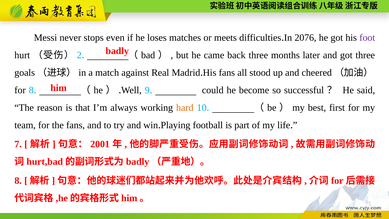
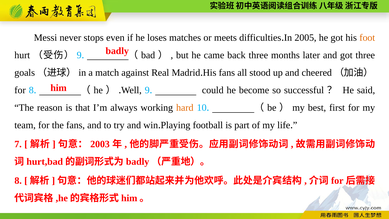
2076: 2076 -> 2005 (305, 38)
foot colour: purple -> orange (367, 38)
2: 2 -> 9 (79, 55)
2001: 2001 -> 2003 (100, 144)
